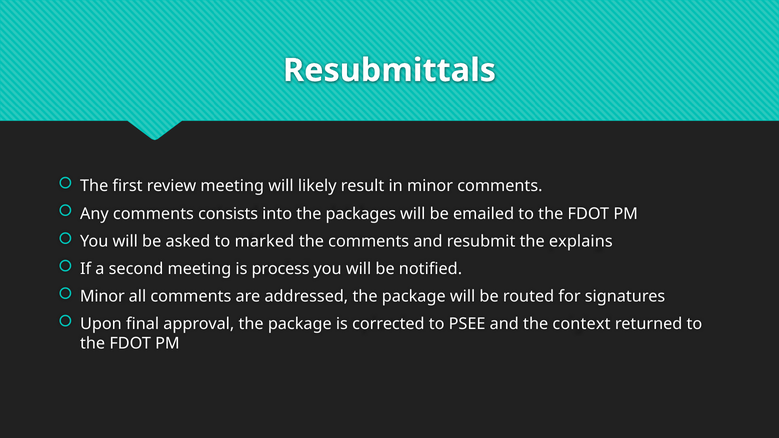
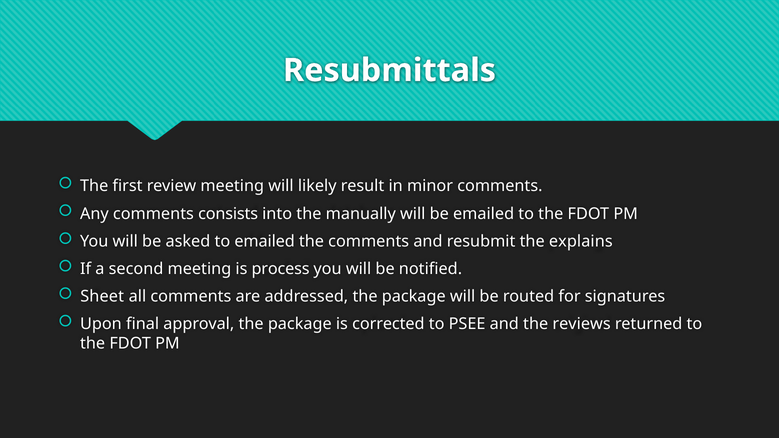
packages: packages -> manually (361, 214)
to marked: marked -> emailed (265, 241)
Minor: Minor -> Sheet (102, 297)
context: context -> reviews (582, 324)
